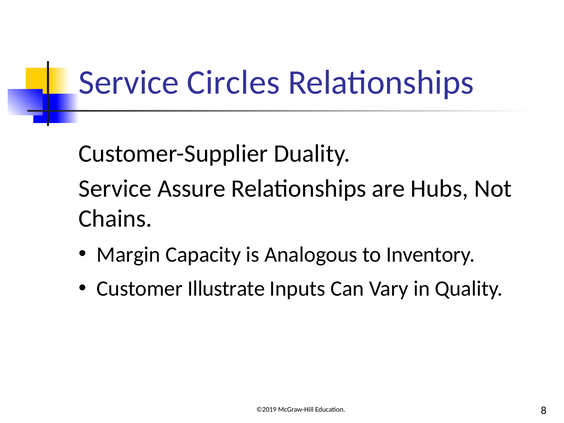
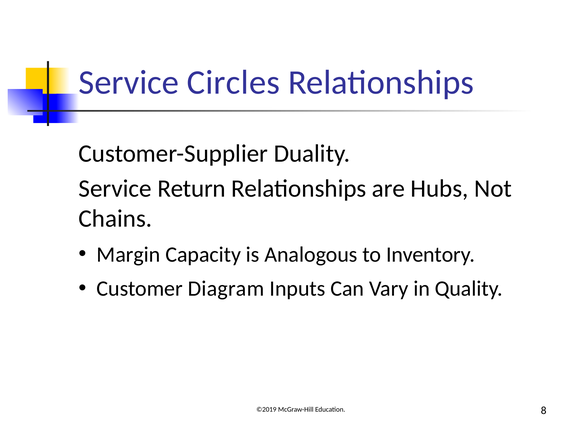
Assure: Assure -> Return (192, 189)
Illustrate: Illustrate -> Diagram (226, 289)
